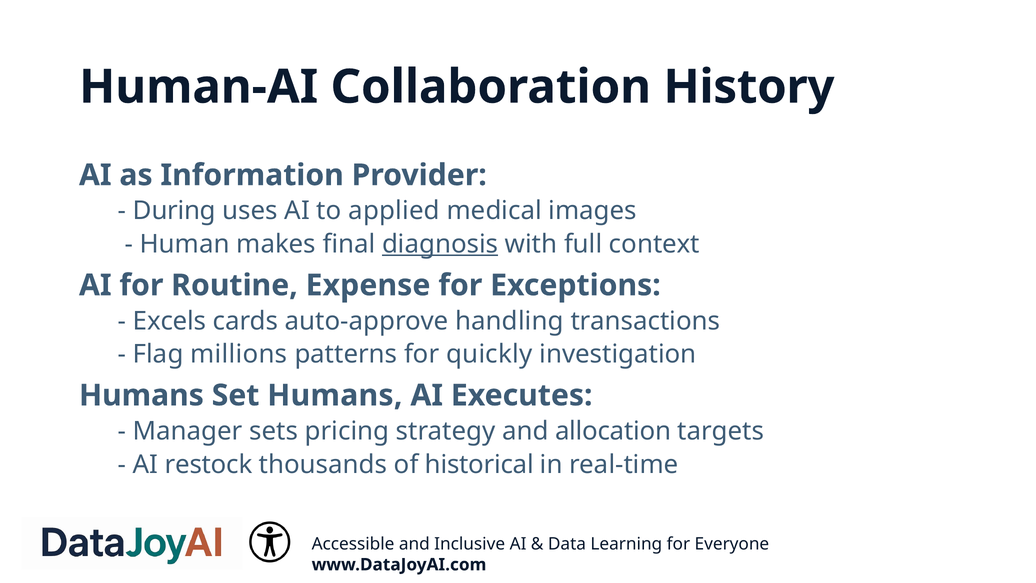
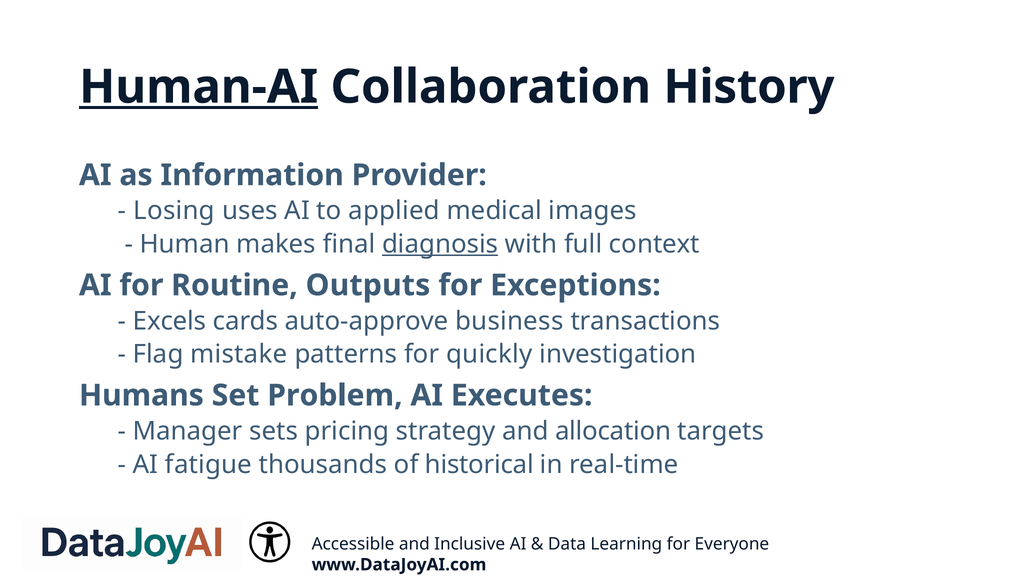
Human-AI underline: none -> present (199, 87)
During: During -> Losing (174, 211)
Expense: Expense -> Outputs (368, 285)
handling: handling -> business (509, 321)
millions: millions -> mistake (239, 354)
Set Humans: Humans -> Problem (335, 395)
restock: restock -> fatigue (208, 464)
